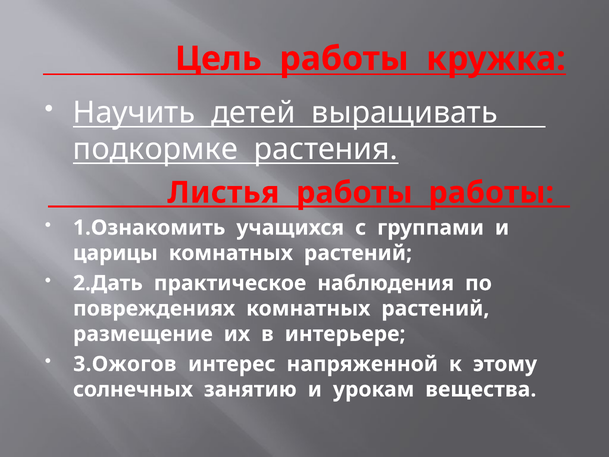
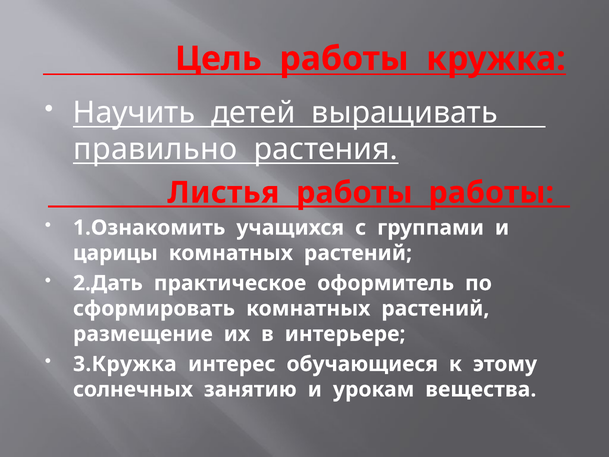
подкормке: подкормке -> правильно (155, 149)
наблюдения: наблюдения -> оформитель (386, 283)
повреждениях: повреждениях -> сформировать (154, 308)
3.Ожогов: 3.Ожогов -> 3.Кружка (125, 364)
напряженной: напряженной -> обучающиеся (362, 364)
